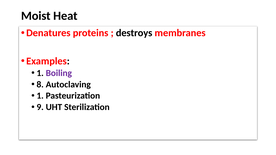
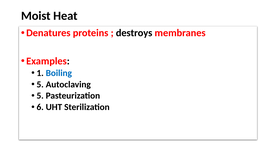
Boiling colour: purple -> blue (59, 73)
8: 8 -> 5 (40, 85)
1: 1 -> 5 (40, 96)
9: 9 -> 6 (40, 107)
